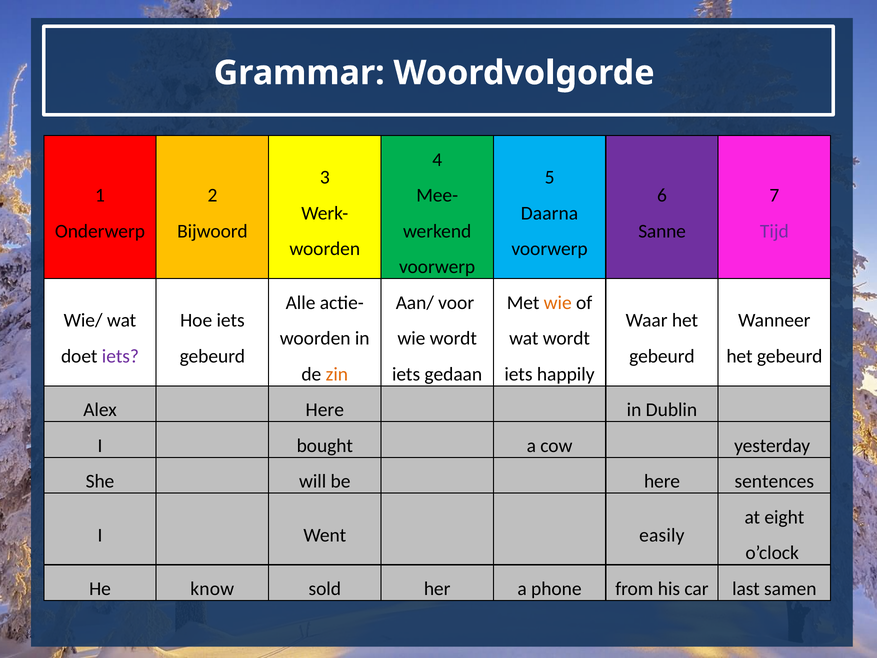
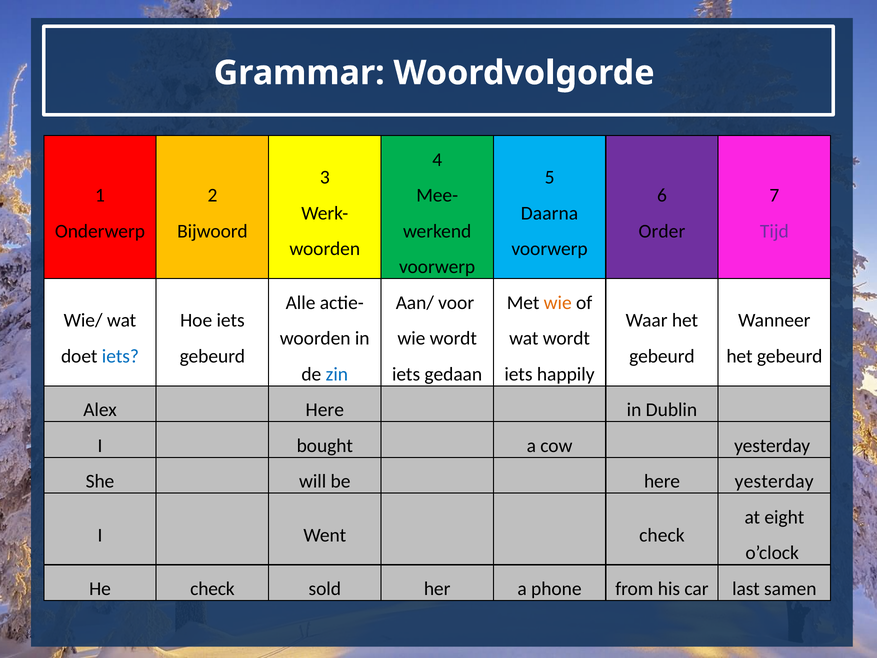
Sanne: Sanne -> Order (662, 231)
iets colour: purple -> blue (120, 356)
zin colour: orange -> blue (337, 374)
here sentences: sentences -> yesterday (774, 481)
Went easily: easily -> check (662, 535)
He know: know -> check (212, 589)
